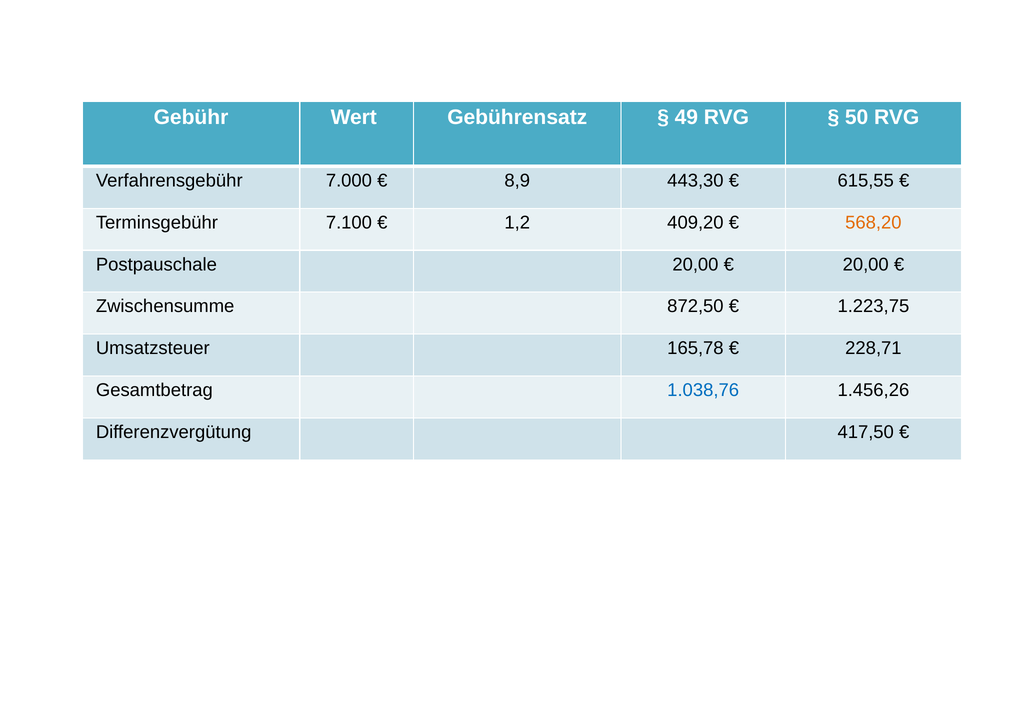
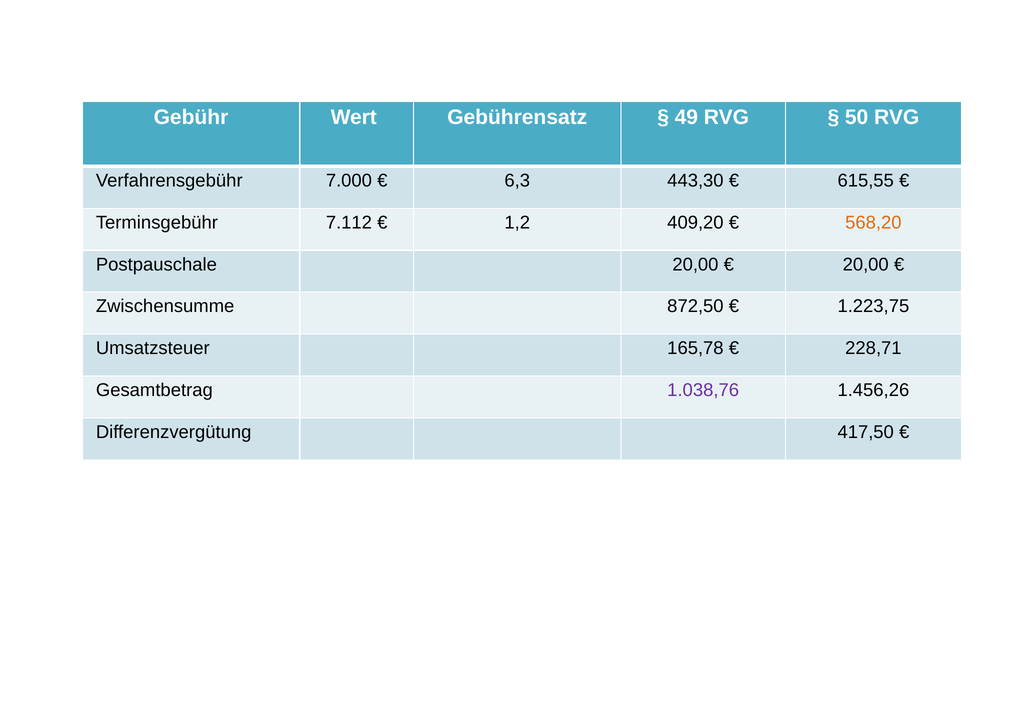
8,9: 8,9 -> 6,3 (517, 181)
7.100: 7.100 -> 7.112 (349, 223)
1.038,76 colour: blue -> purple (703, 390)
